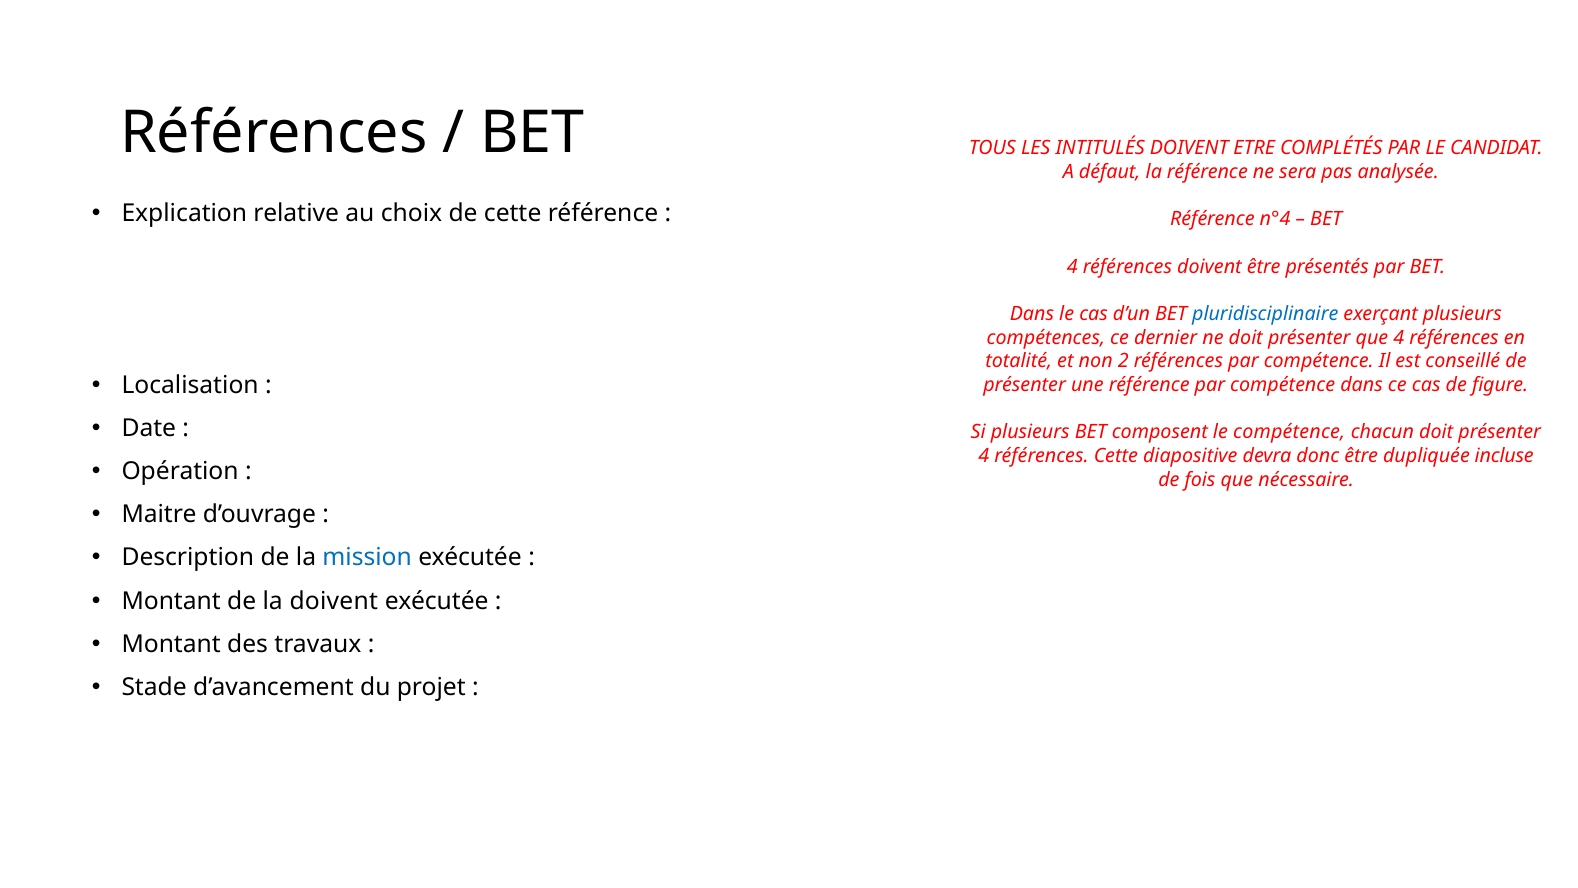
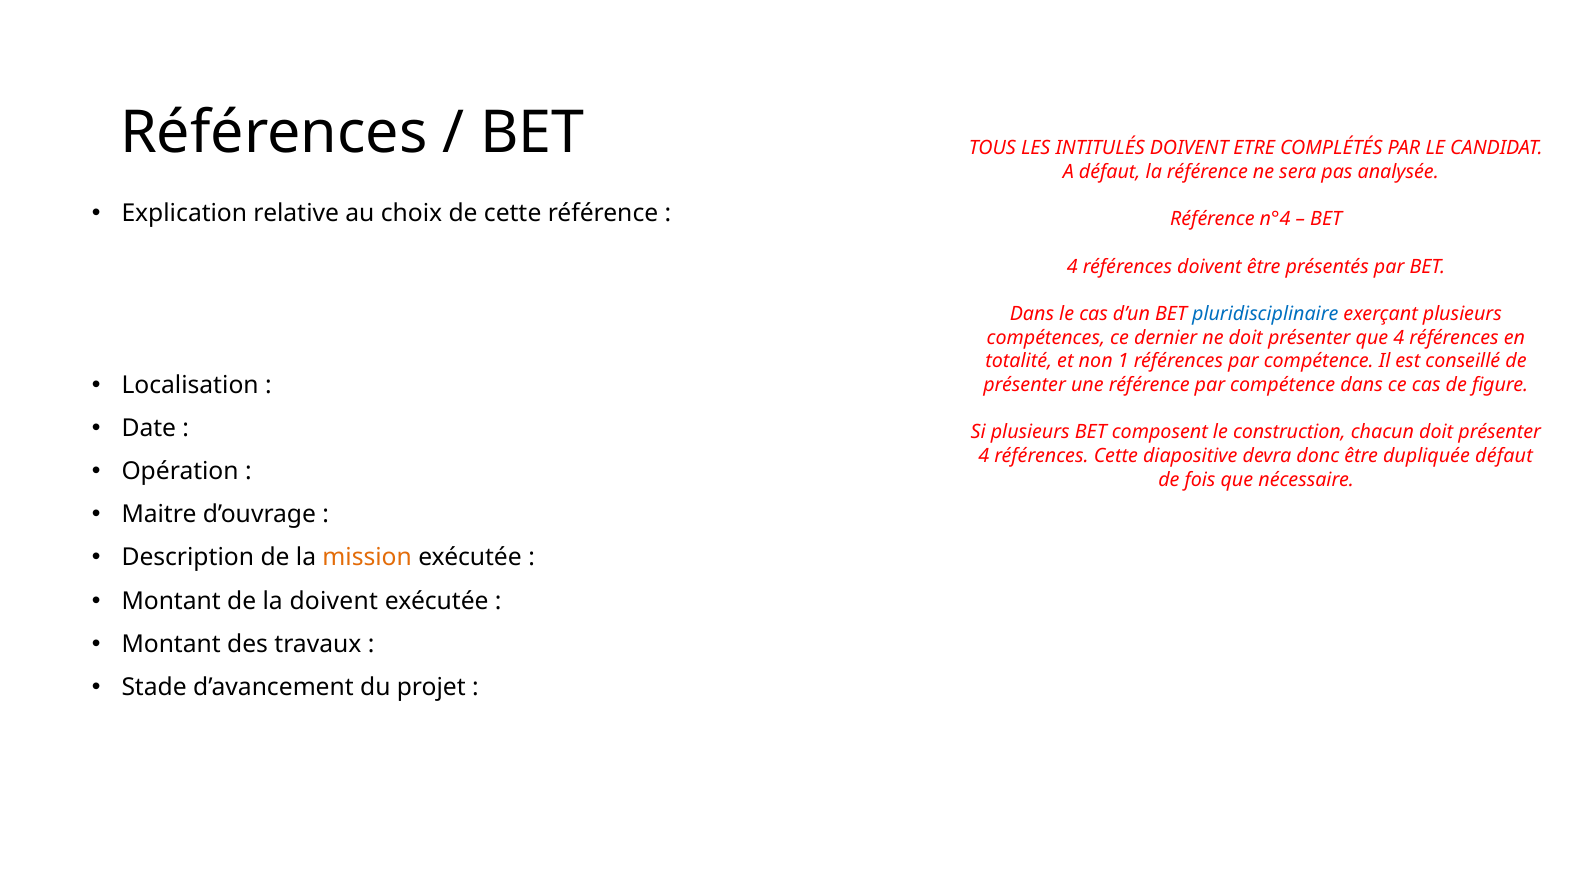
2: 2 -> 1 (1123, 361)
le compétence: compétence -> construction (1289, 432)
dupliquée incluse: incluse -> défaut (1504, 456)
mission colour: blue -> orange (367, 558)
